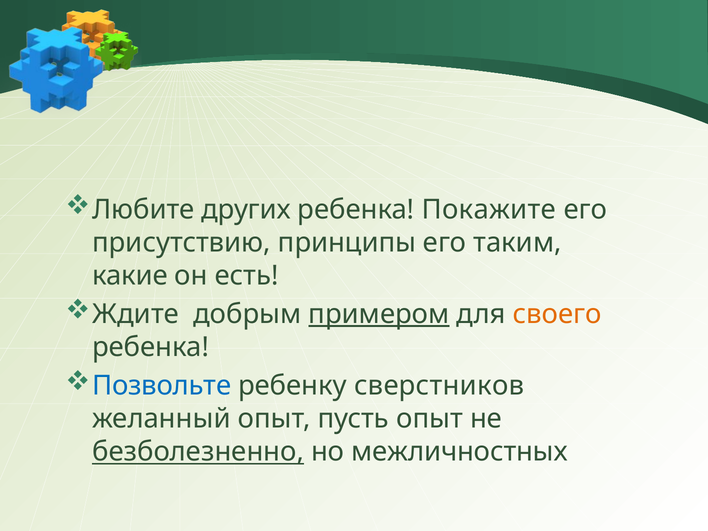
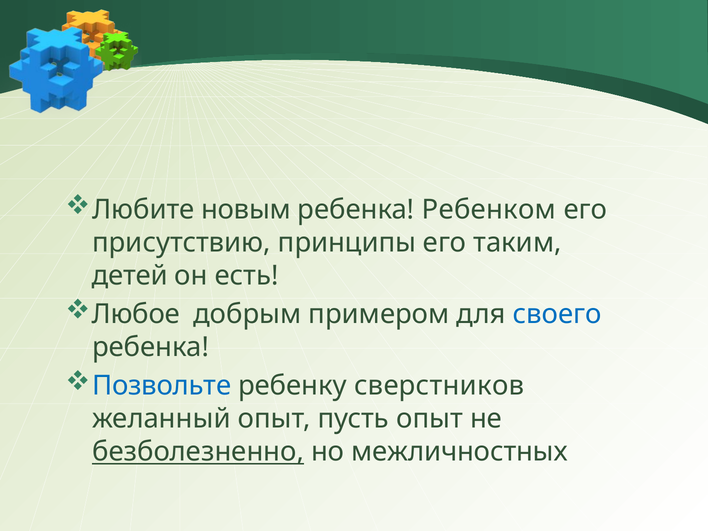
других: других -> новым (246, 209)
Покажите: Покажите -> Ребенком (489, 209)
какие: какие -> детей (130, 276)
Ждите: Ждите -> Любое (136, 314)
примером underline: present -> none (379, 314)
своего colour: orange -> blue (557, 314)
